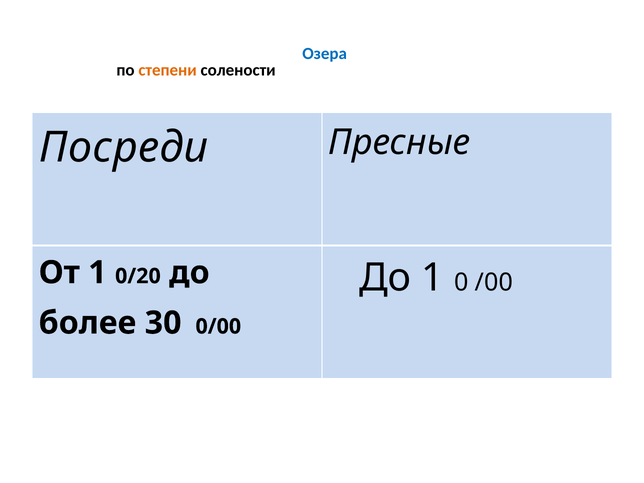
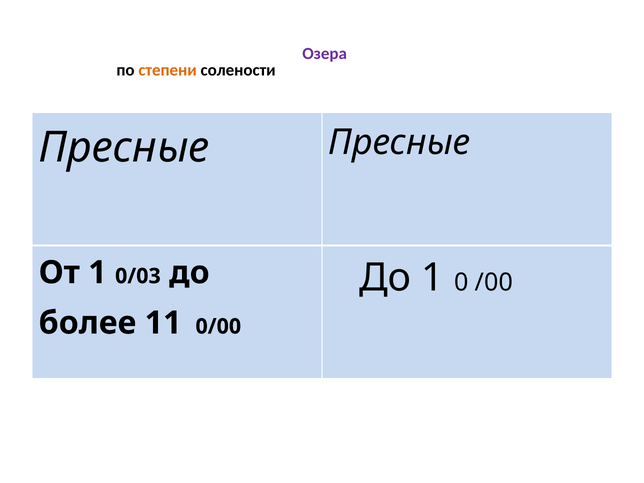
Озера colour: blue -> purple (325, 54)
Посреди: Посреди -> Пресные (124, 148)
0/20: 0/20 -> 0/03 (138, 276)
30: 30 -> 11 (163, 323)
